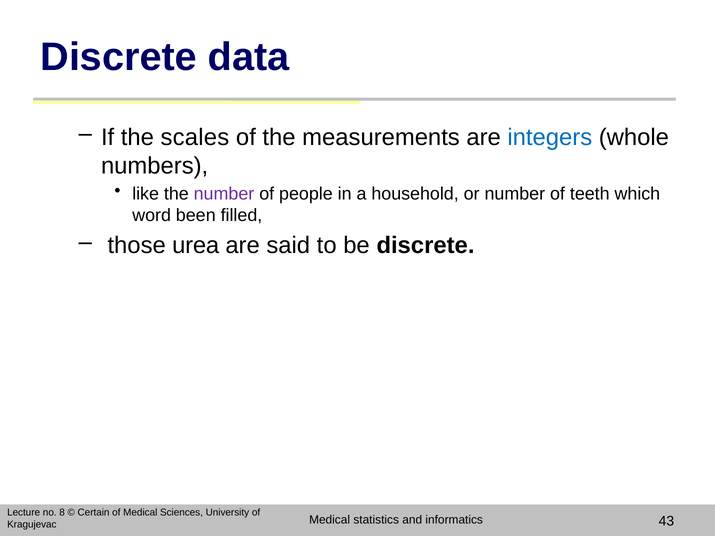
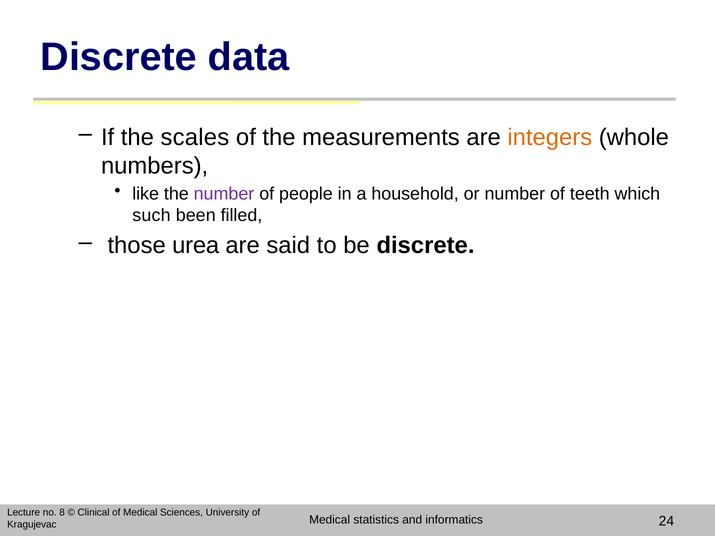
integers colour: blue -> orange (550, 137)
word: word -> such (152, 215)
Certain: Certain -> Clinical (94, 513)
43: 43 -> 24 (666, 522)
